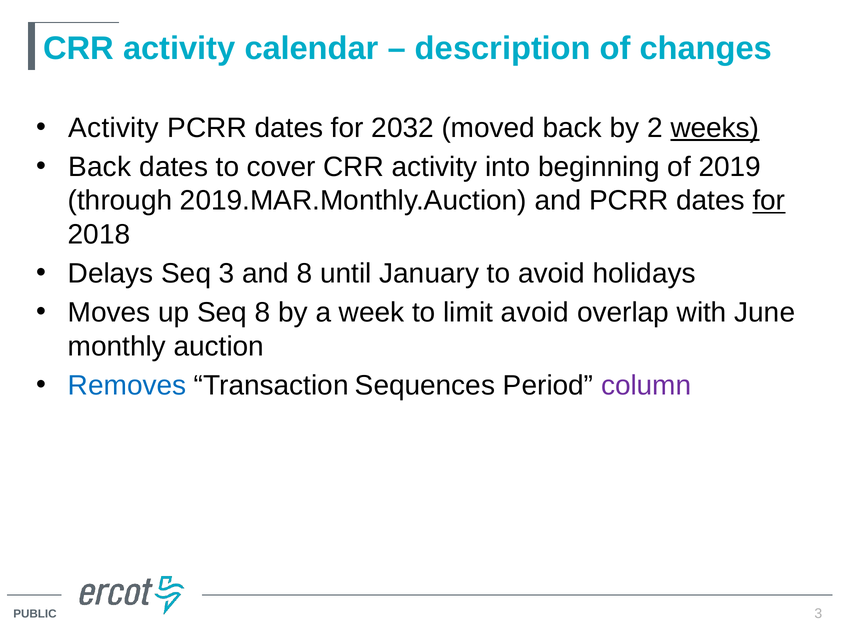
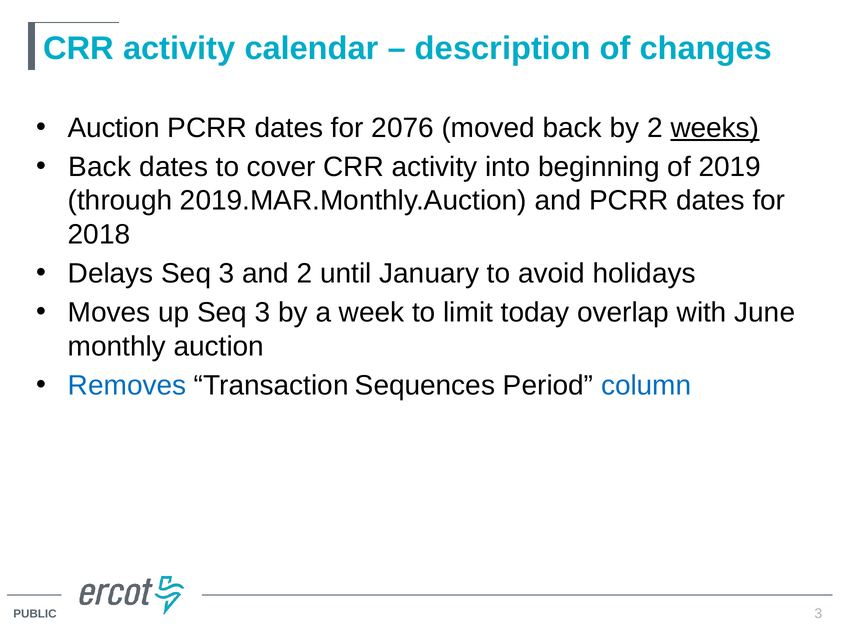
Activity: Activity -> Auction (114, 128)
2032: 2032 -> 2076 (403, 128)
for underline: present -> none (769, 201)
and 8: 8 -> 2 (305, 274)
up Seq 8: 8 -> 3 (263, 313)
limit avoid: avoid -> today (535, 313)
column colour: purple -> blue (646, 386)
